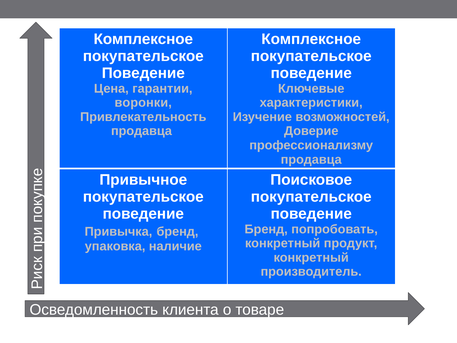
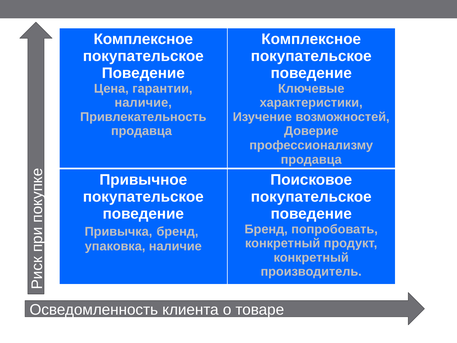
воронки: воронки -> наличие (143, 103)
